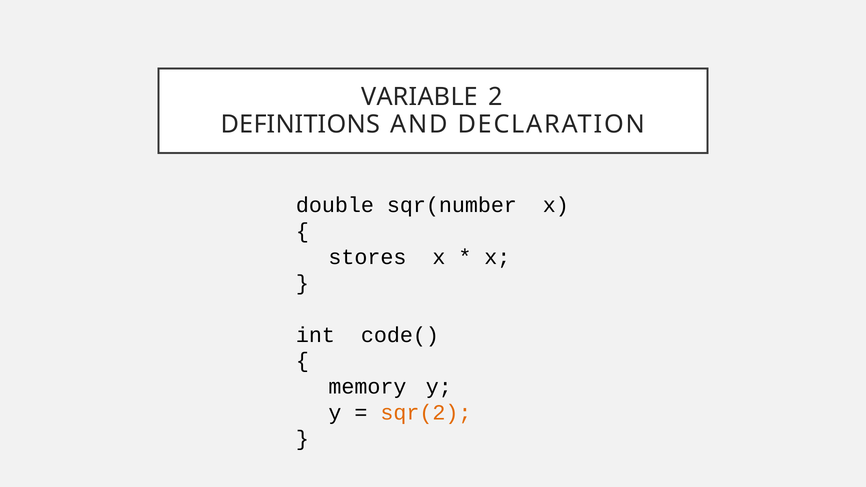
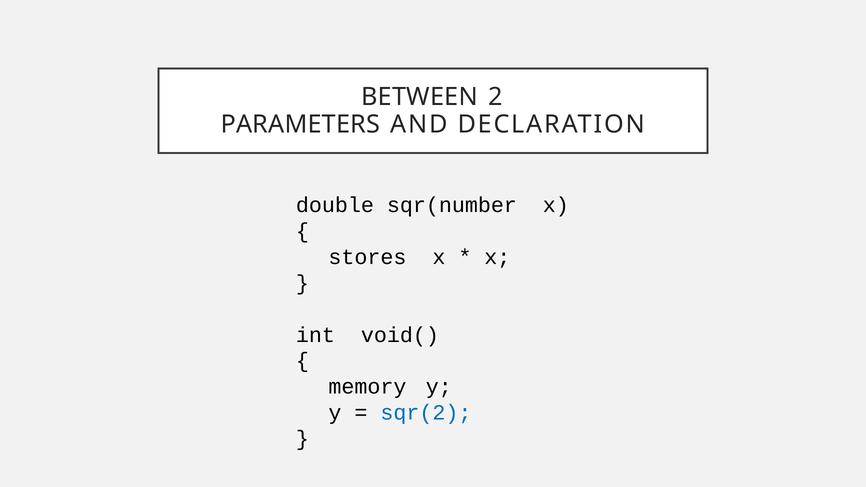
VARIABLE: VARIABLE -> BETWEEN (420, 97)
DEFINITIONS: DEFINITIONS -> PARAMETERS (300, 124)
code(: code( -> void( (400, 335)
sqr(2 colour: orange -> blue (426, 413)
